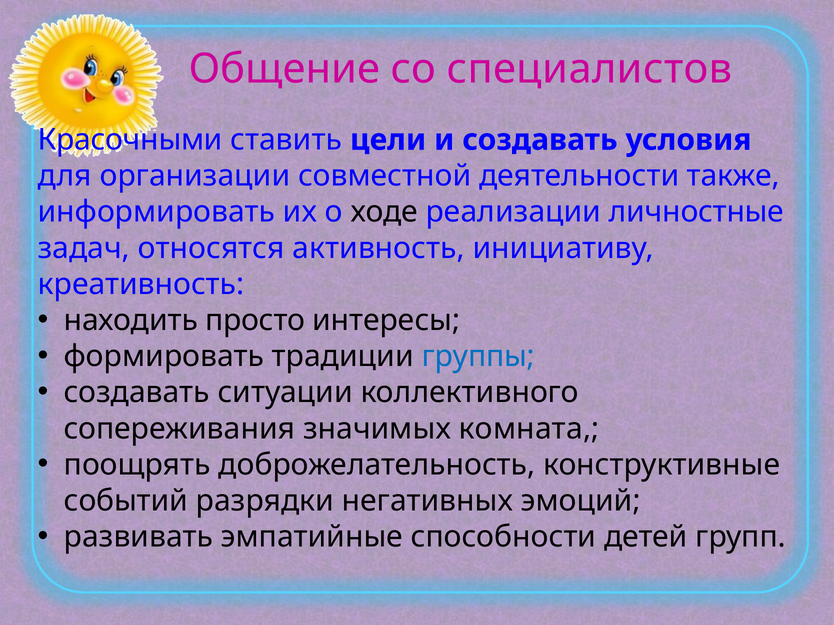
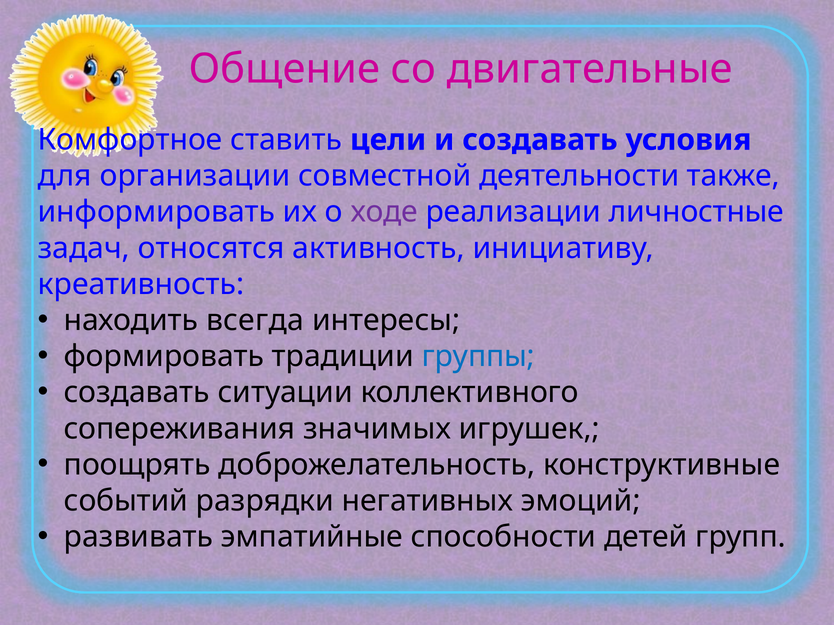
специалистов: специалистов -> двигательные (590, 69)
Красочными: Красочными -> Комфортное (130, 140)
ходе colour: black -> purple (384, 212)
просто: просто -> всегда (255, 321)
комната: комната -> игрушек (529, 429)
